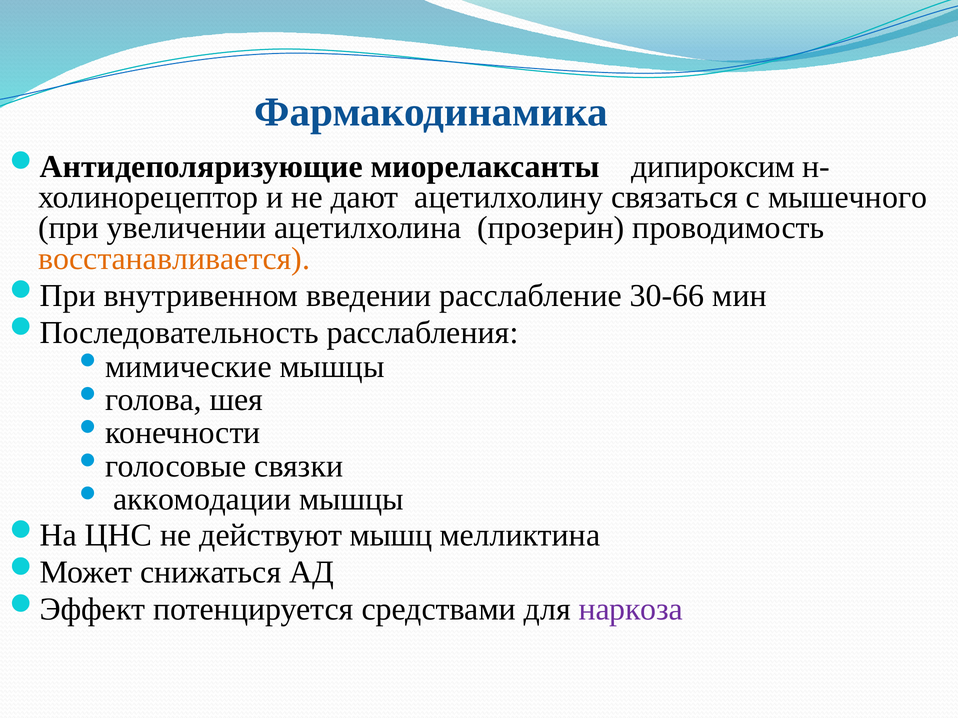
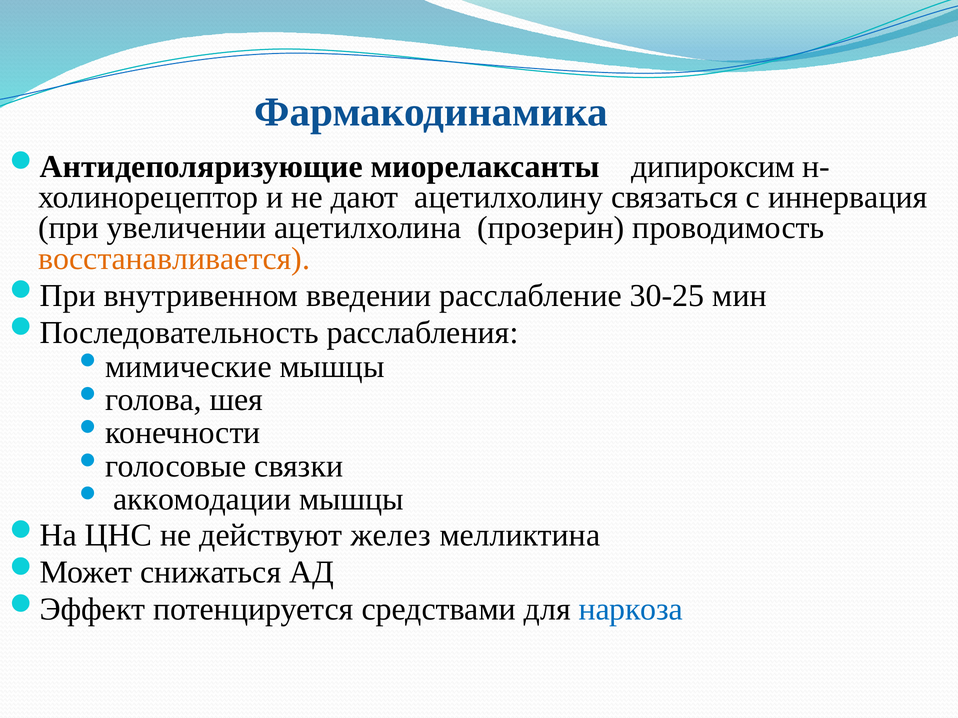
мышечного: мышечного -> иннервация (848, 197)
30-66: 30-66 -> 30-25 (667, 296)
мышц: мышц -> желез (391, 536)
наркоза colour: purple -> blue (631, 610)
